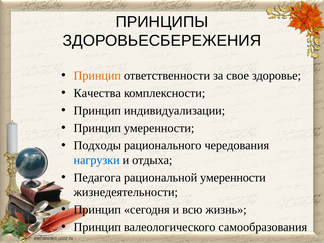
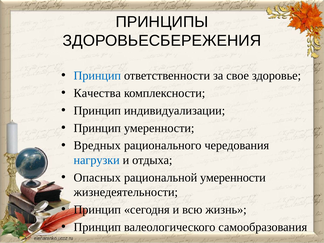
Принцип colour: orange -> blue (97, 76)
Подходы: Подходы -> Вредных (97, 145)
Педагога: Педагога -> Опасных (97, 178)
